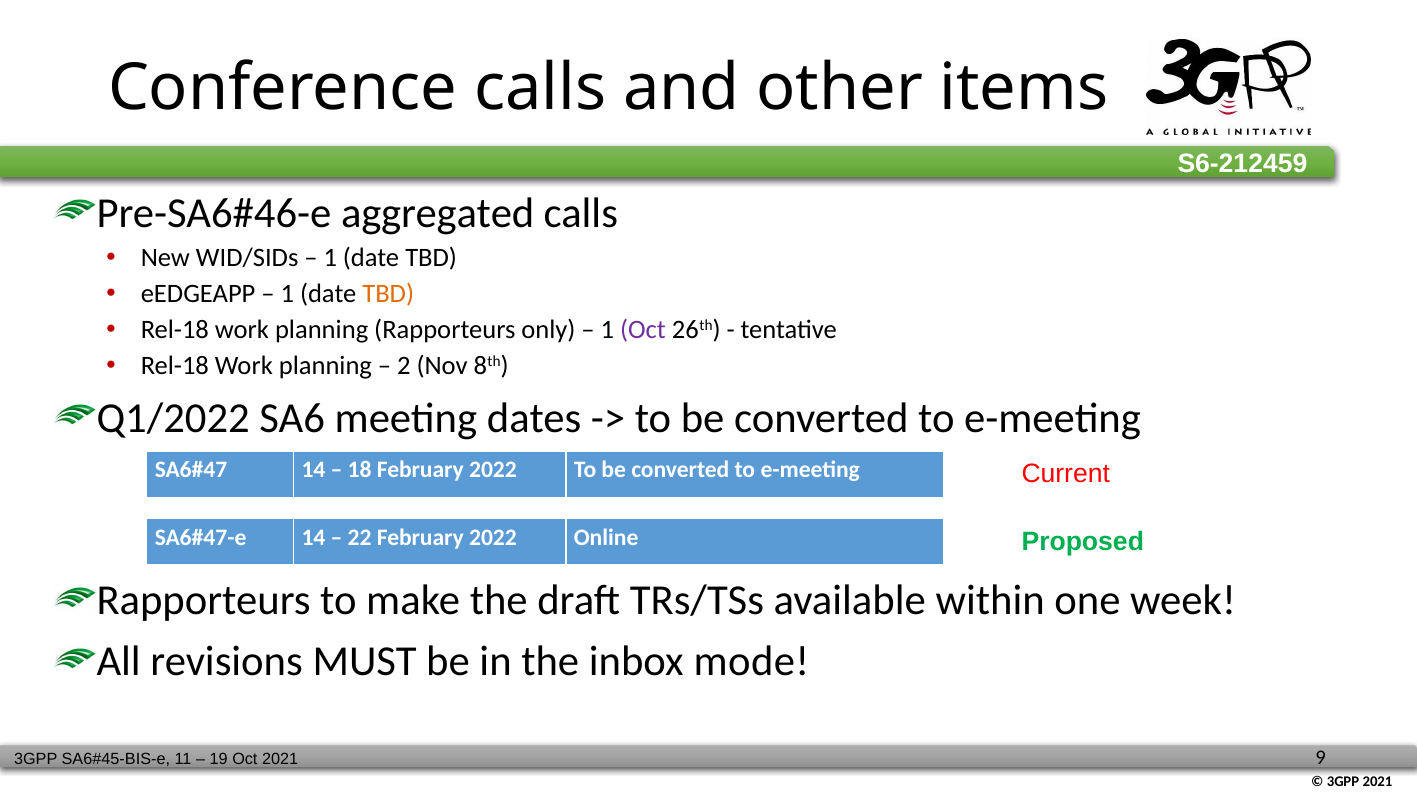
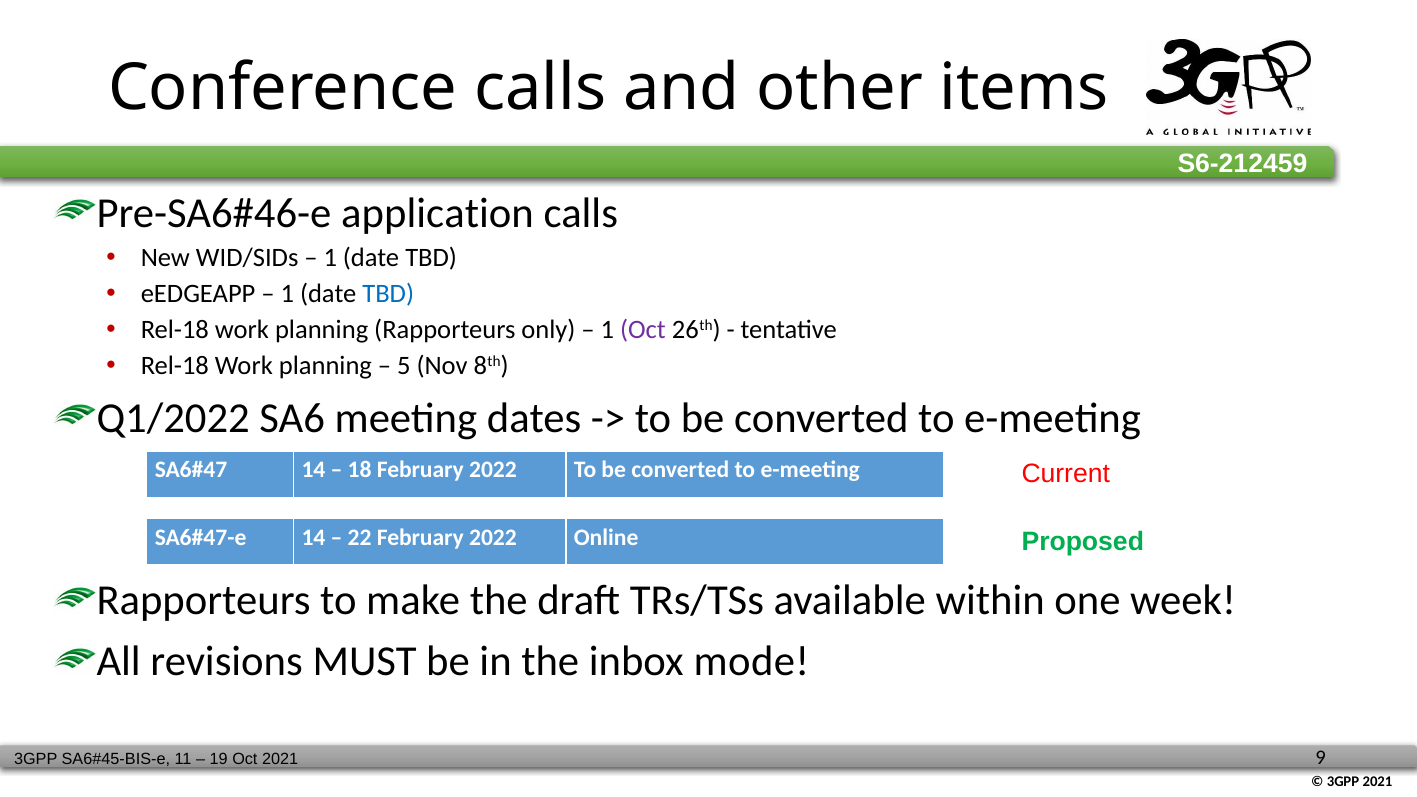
aggregated: aggregated -> application (438, 213)
TBD colour: orange -> blue (388, 294)
2: 2 -> 5 (404, 366)
